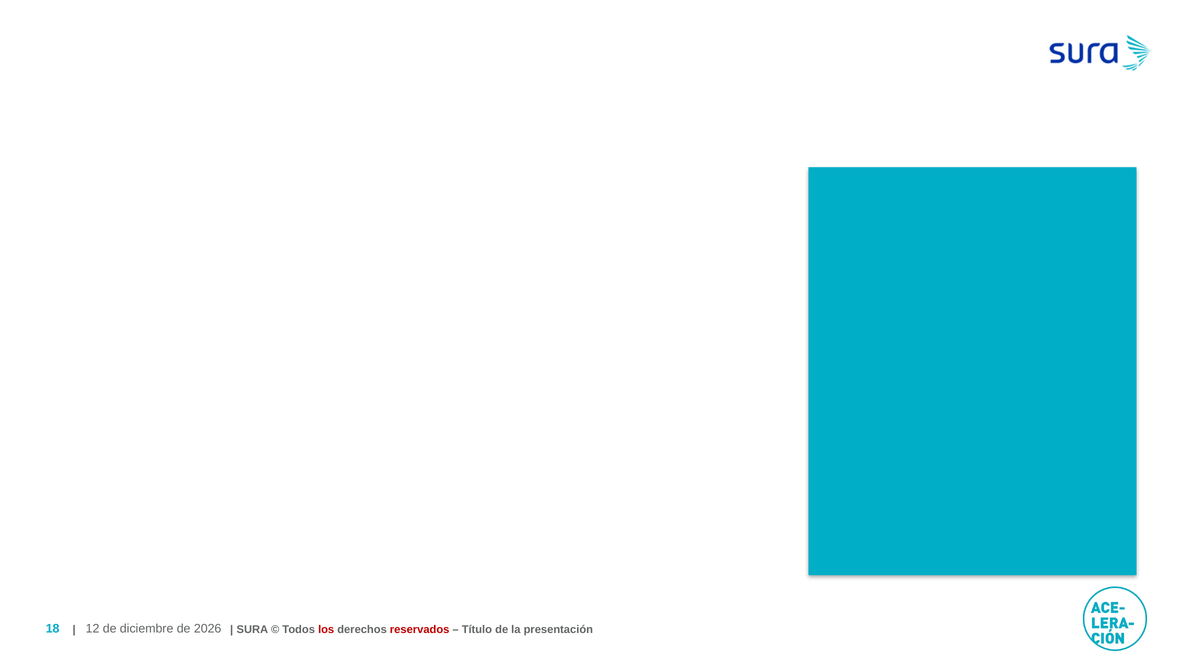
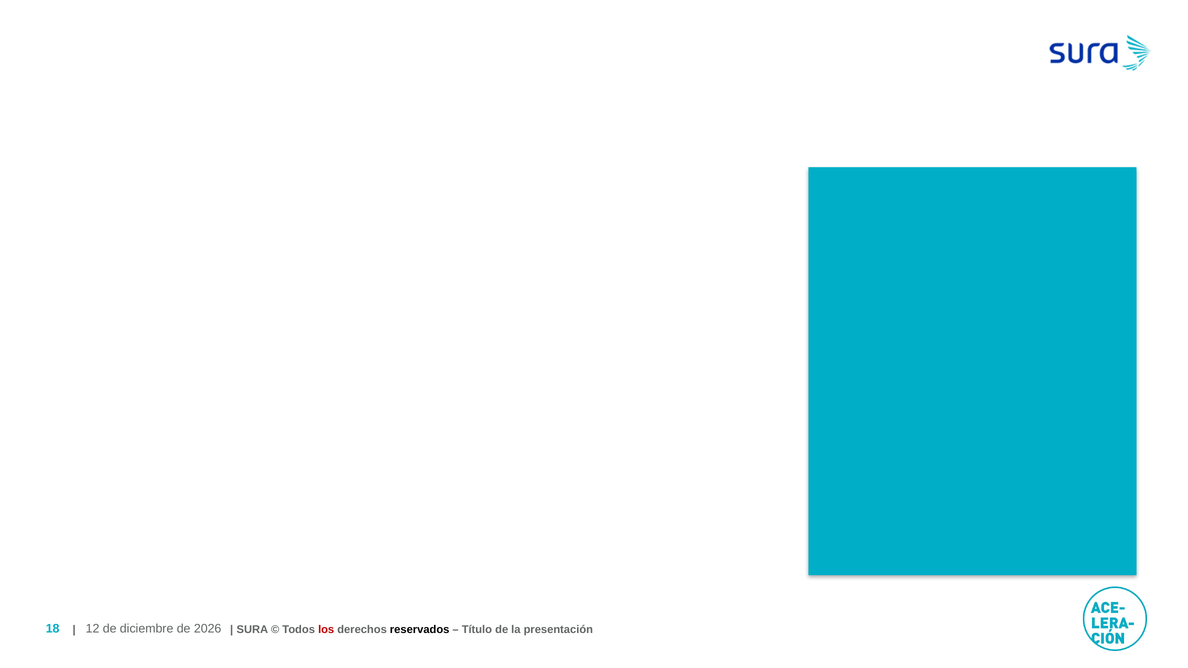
reservados colour: red -> black (420, 630)
